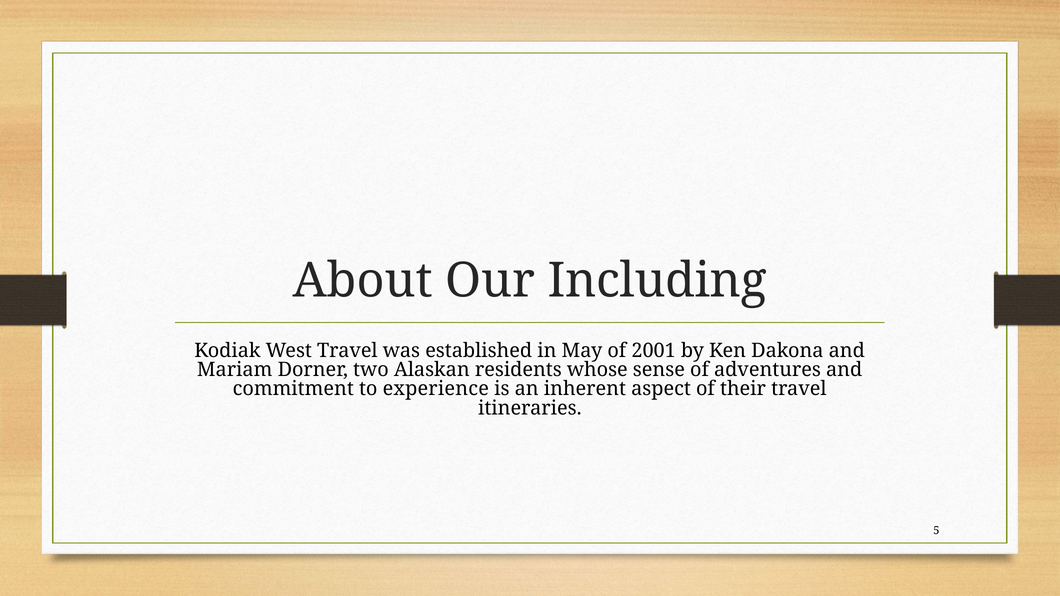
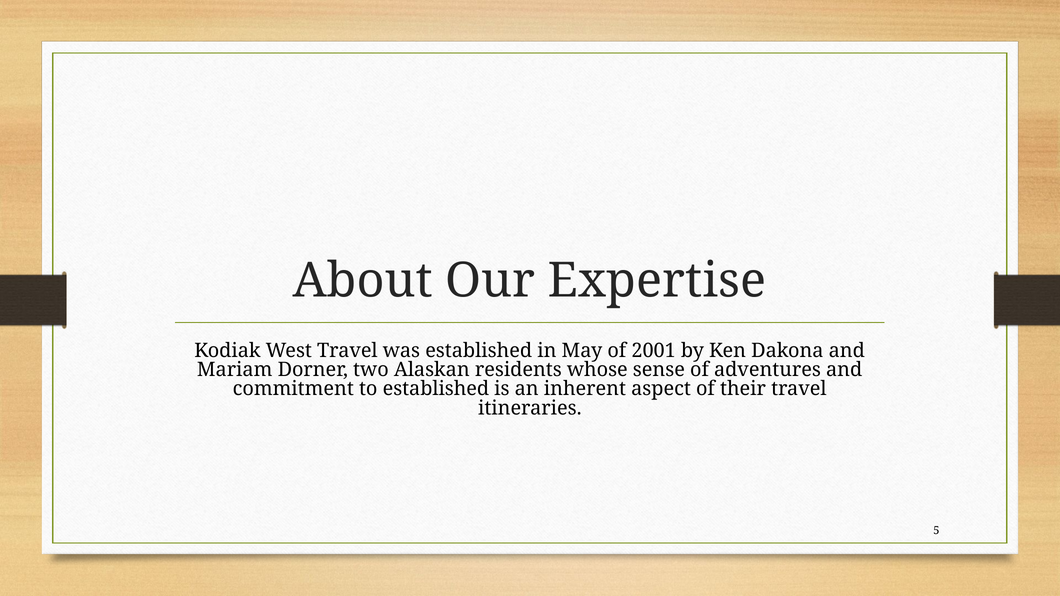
Including: Including -> Expertise (657, 281)
to experience: experience -> established (436, 389)
